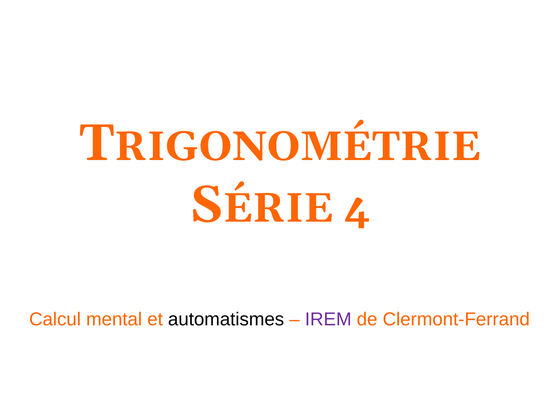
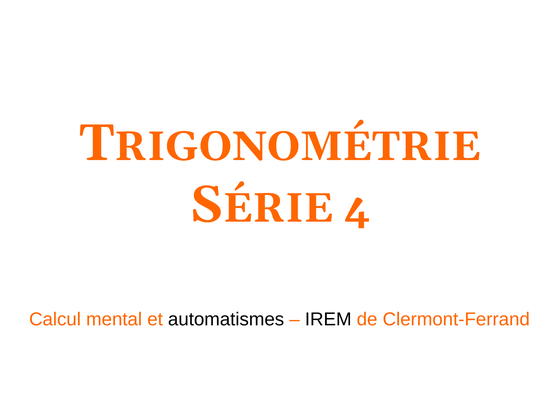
IREM colour: purple -> black (328, 319)
